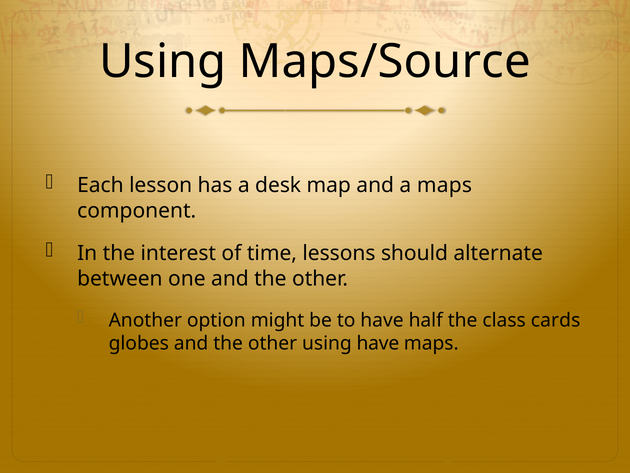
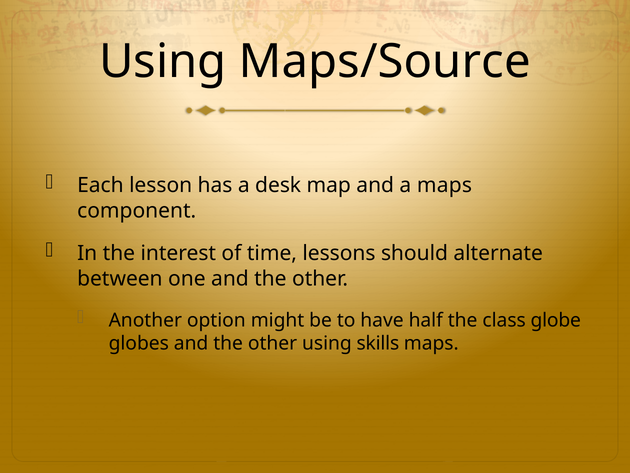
cards: cards -> globe (556, 320)
using have: have -> skills (378, 343)
